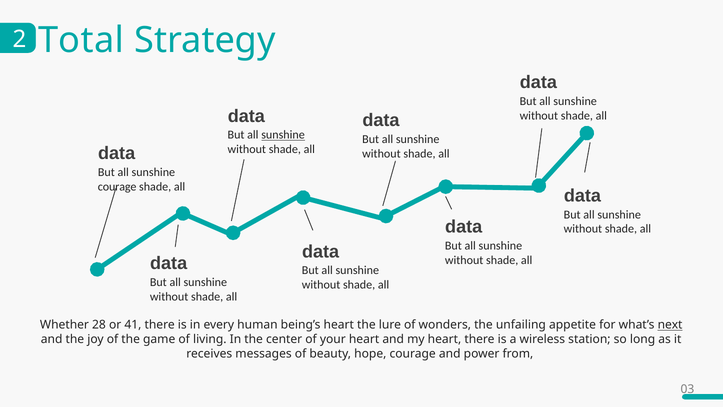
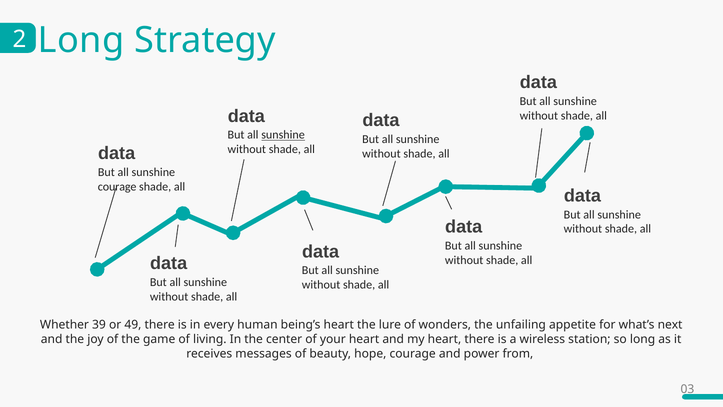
Total: Total -> Long (81, 40)
28: 28 -> 39 (99, 325)
41: 41 -> 49 (133, 325)
next underline: present -> none (670, 325)
